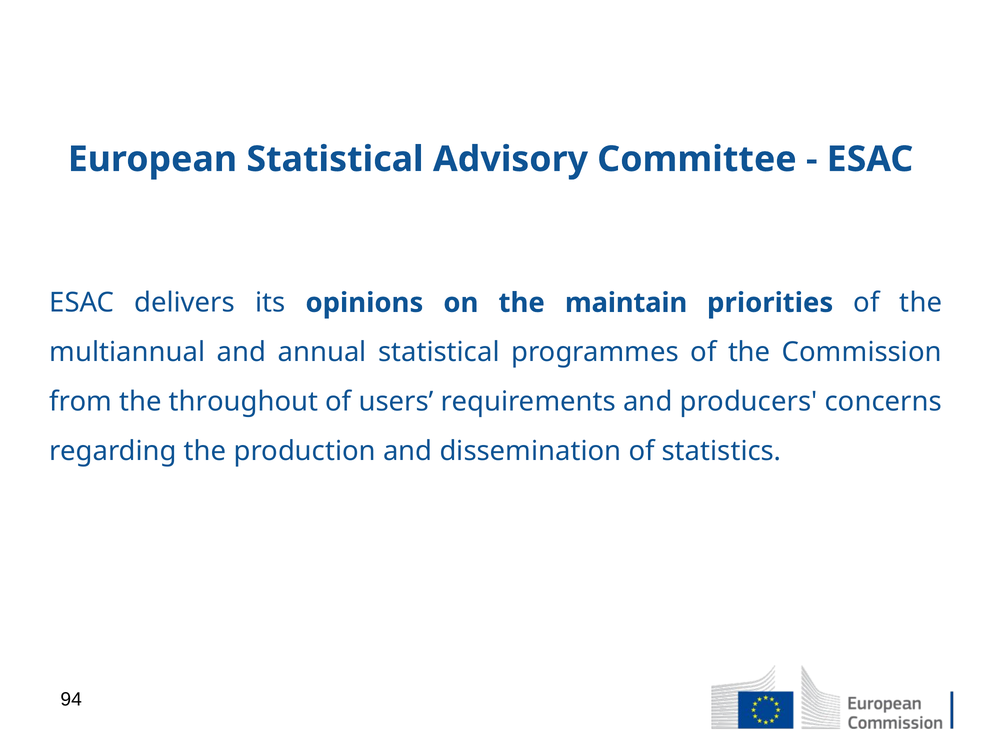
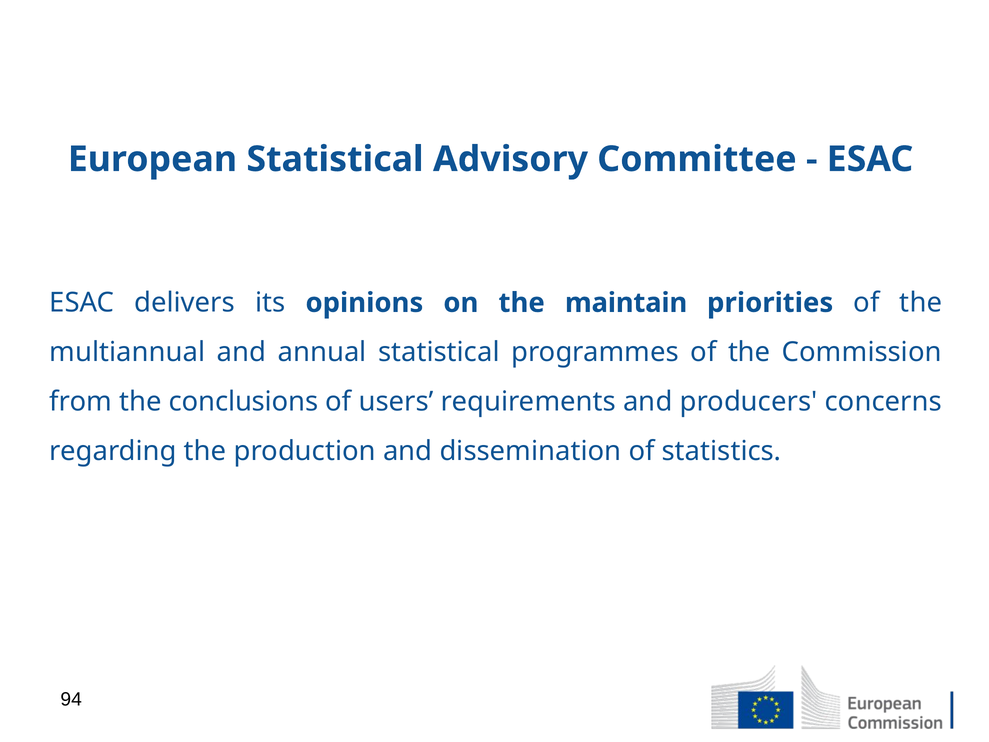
throughout: throughout -> conclusions (244, 402)
